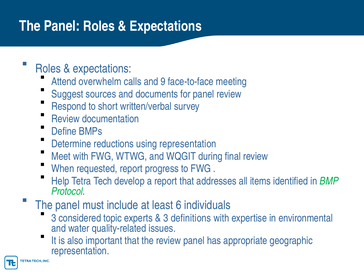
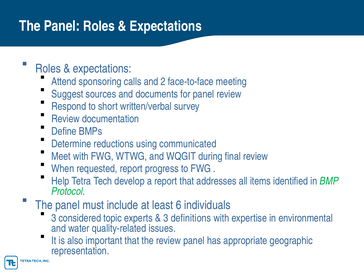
overwhelm: overwhelm -> sponsoring (100, 82)
9: 9 -> 2 (163, 82)
using representation: representation -> communicated (188, 144)
